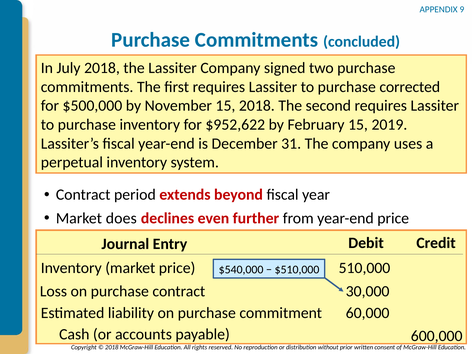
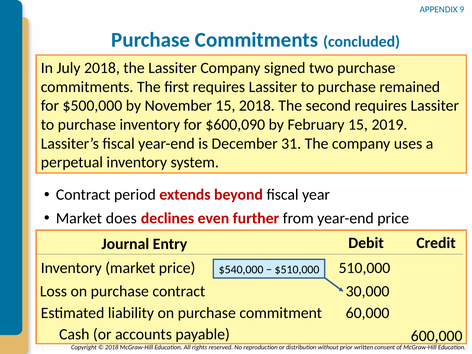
corrected: corrected -> remained (410, 87)
$952,622: $952,622 -> $600,090 (235, 125)
